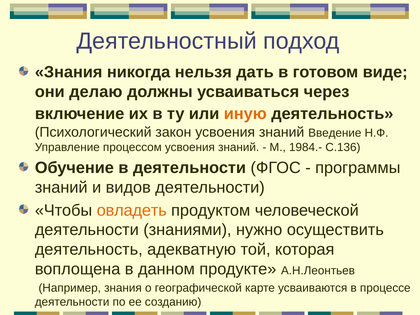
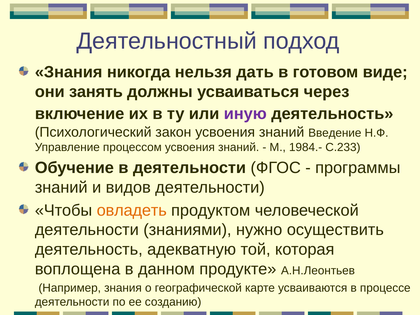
делаю: делаю -> занять (96, 92)
иную colour: orange -> purple (245, 114)
С.136: С.136 -> С.233 (343, 147)
